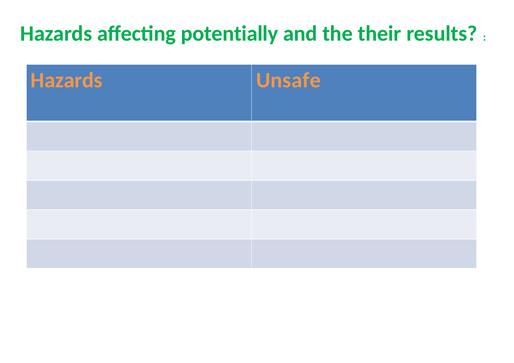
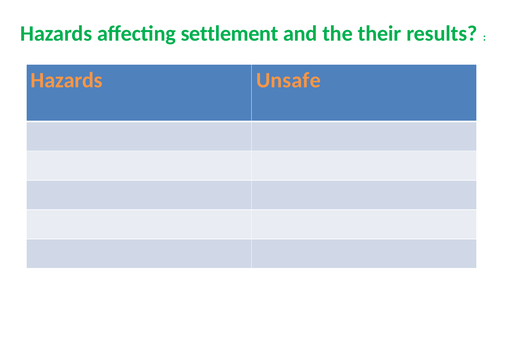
potentially: potentially -> settlement (230, 34)
